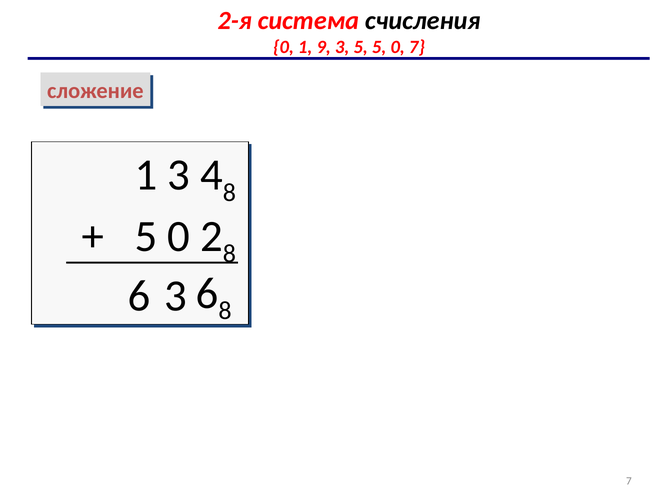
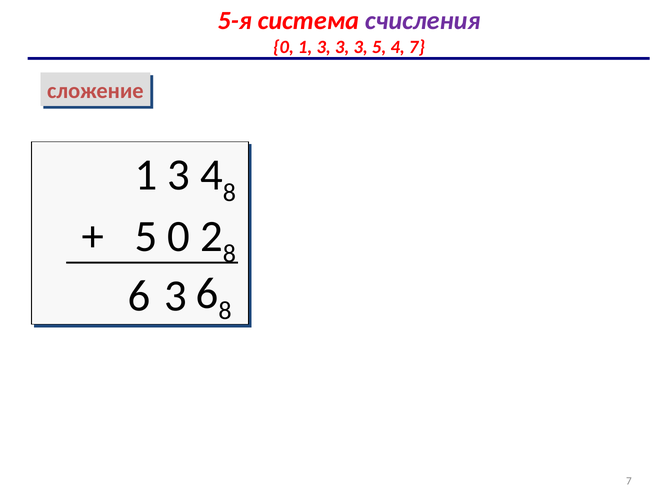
2-я: 2-я -> 5-я (235, 21)
счисления colour: black -> purple (423, 21)
0 1 9: 9 -> 3 (324, 47)
5: 5 -> 3 (361, 47)
0: 0 -> 4 (398, 47)
